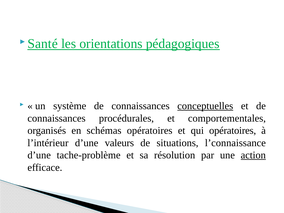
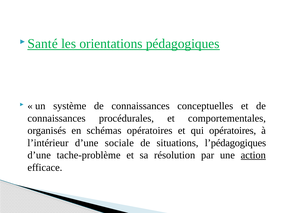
conceptuelles underline: present -> none (205, 106)
valeurs: valeurs -> sociale (119, 143)
l’connaissance: l’connaissance -> l’pédagogiques (235, 143)
